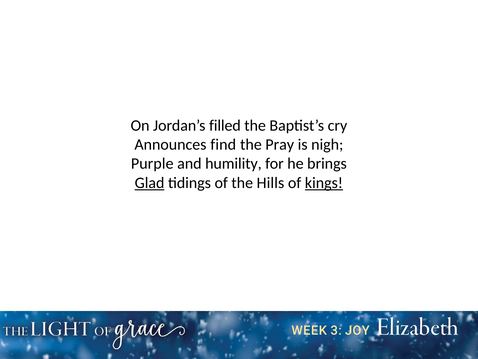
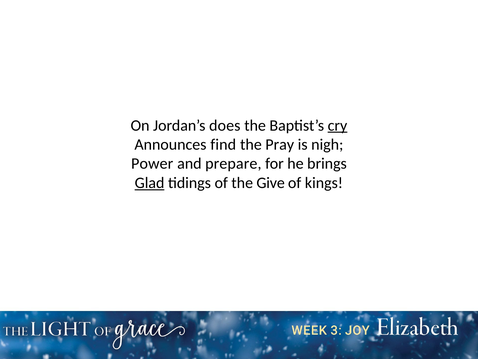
filled: filled -> does (225, 125)
cry underline: none -> present (337, 125)
Purple: Purple -> Power (152, 163)
humility: humility -> prepare (233, 163)
Hills: Hills -> Give (271, 183)
kings underline: present -> none (324, 183)
